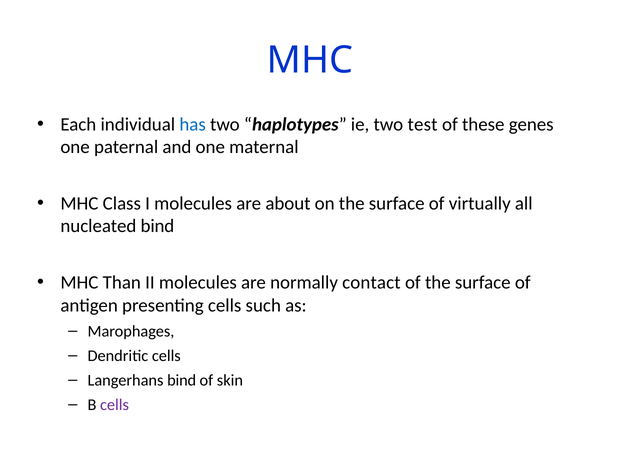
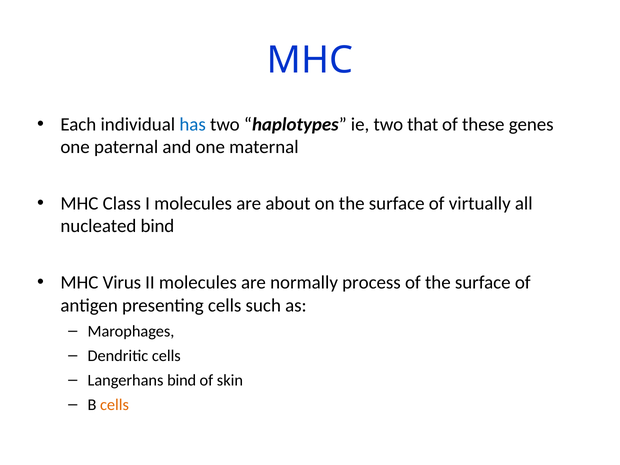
test: test -> that (423, 124)
Than: Than -> Virus (122, 283)
contact: contact -> process (371, 283)
cells colour: purple -> orange (115, 405)
